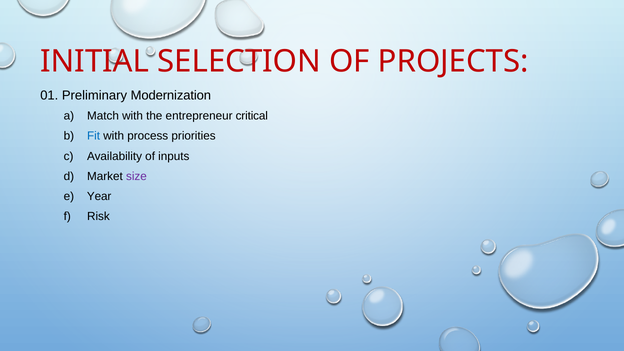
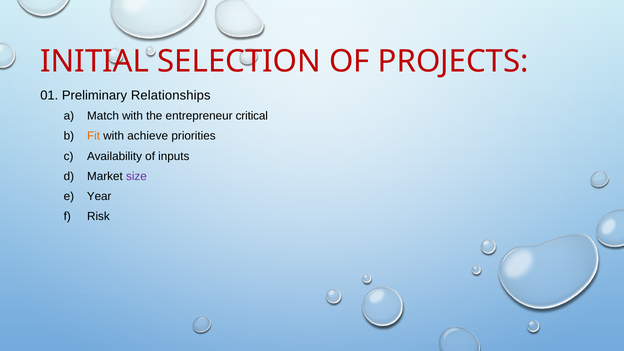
Modernization: Modernization -> Relationships (171, 95)
Fit colour: blue -> orange (94, 136)
process: process -> achieve (148, 136)
